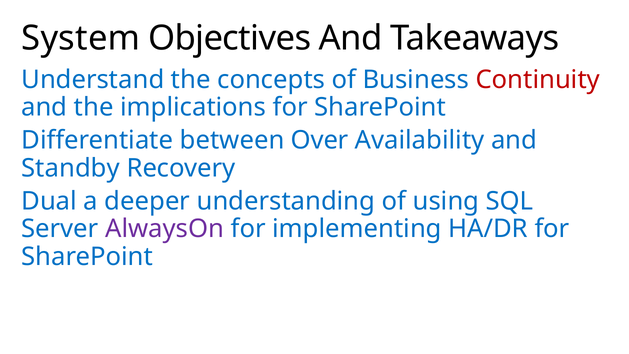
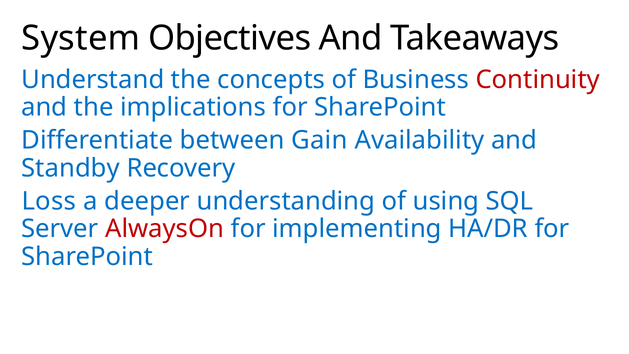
Over: Over -> Gain (319, 140)
Dual: Dual -> Loss (49, 201)
AlwaysOn colour: purple -> red (165, 229)
